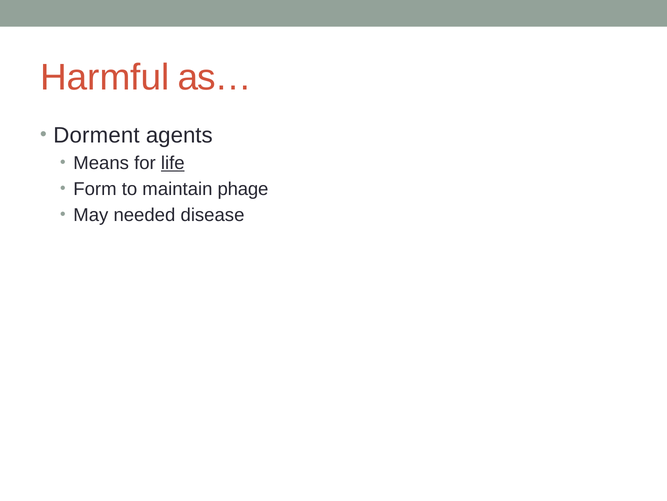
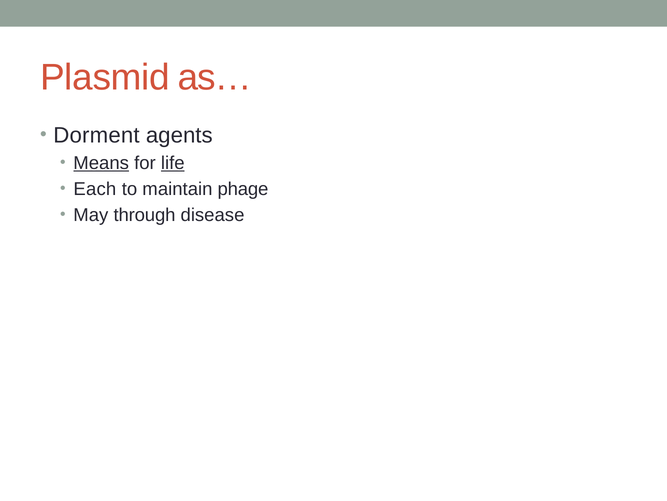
Harmful: Harmful -> Plasmid (105, 78)
Means underline: none -> present (101, 163)
Form: Form -> Each (95, 189)
needed: needed -> through (145, 215)
